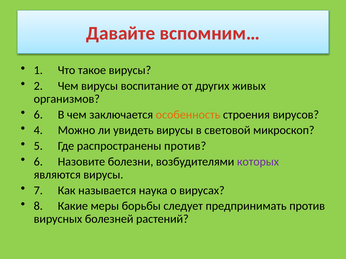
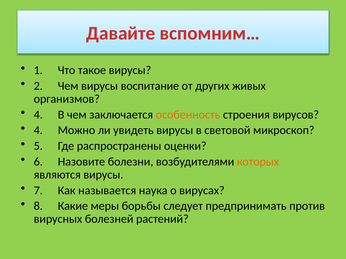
6: 6 -> 4 (38, 115)
распространены против: против -> оценки (185, 146)
которых colour: purple -> orange (258, 162)
